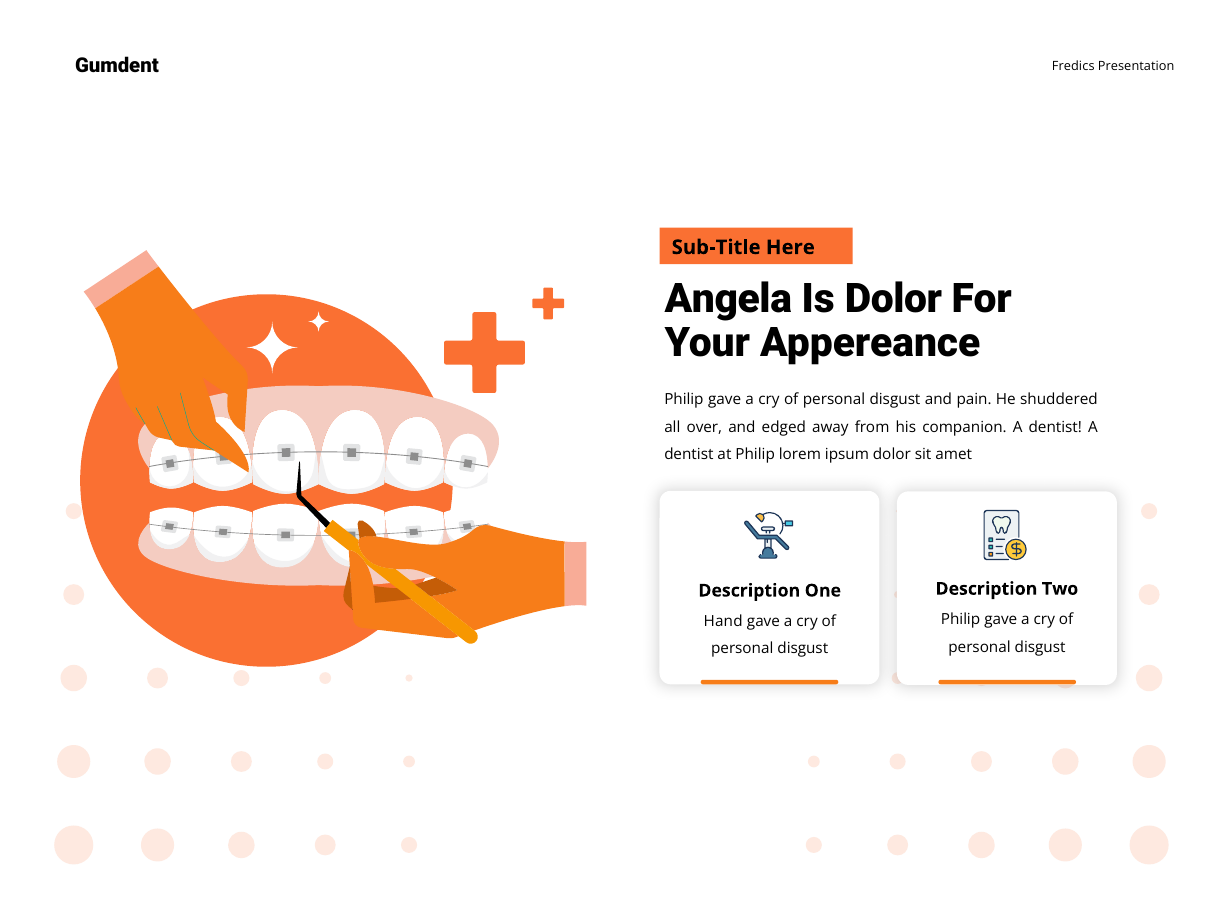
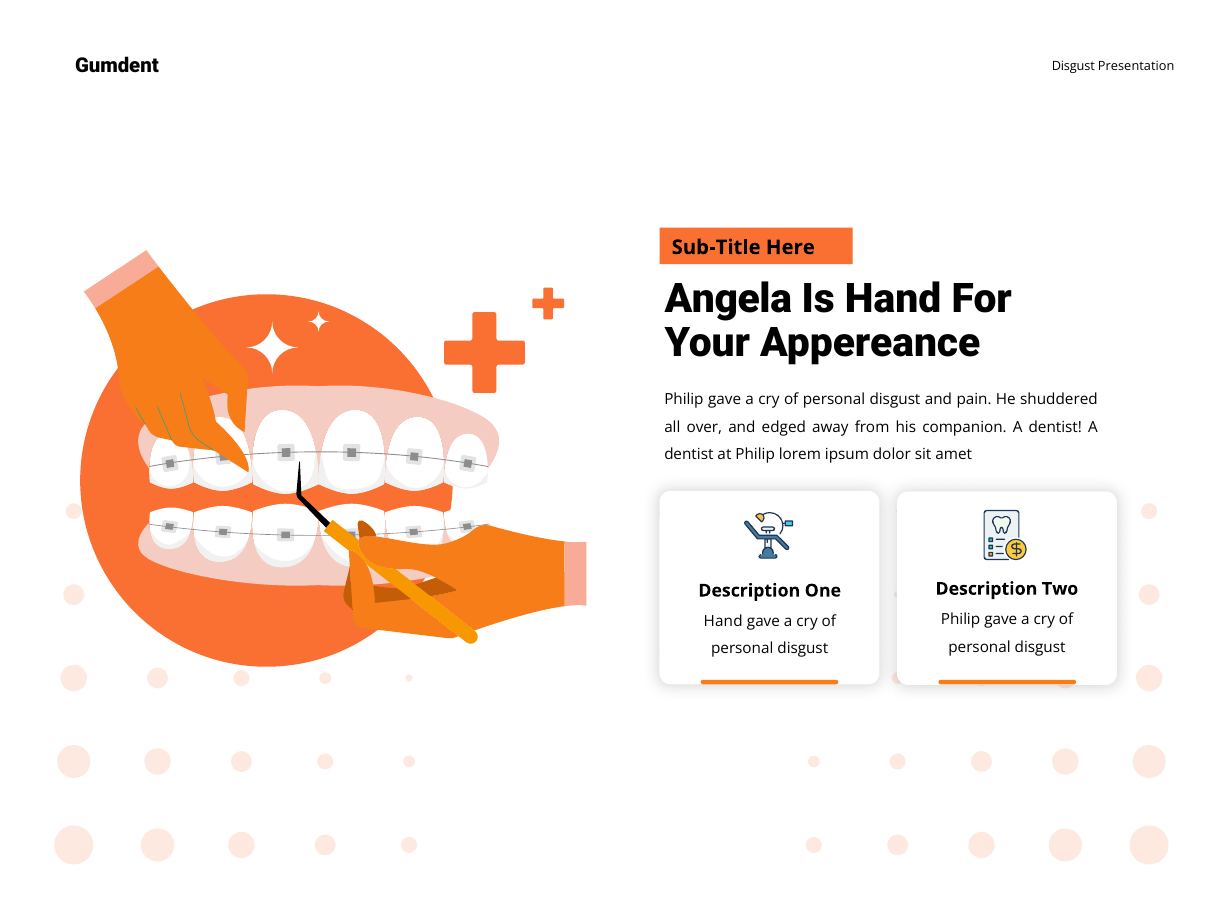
Fredics: Fredics -> Disgust (1073, 67)
Is Dolor: Dolor -> Hand (893, 300)
